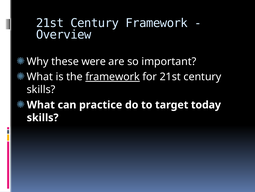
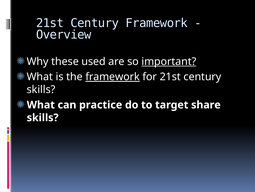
were: were -> used (94, 61)
important underline: none -> present (169, 61)
today: today -> share (206, 105)
